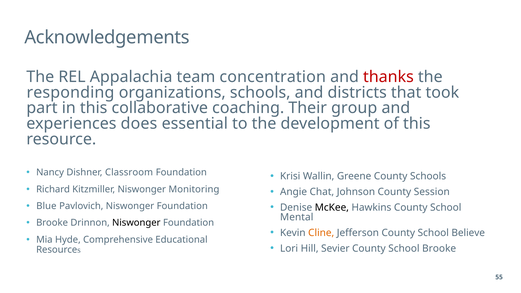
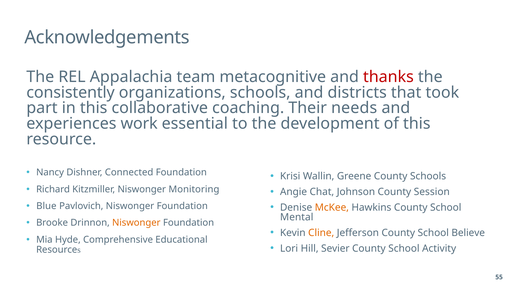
concentration: concentration -> metacognitive (273, 77)
responding: responding -> consistently (71, 92)
group: group -> needs (354, 108)
does: does -> work (139, 124)
Classroom: Classroom -> Connected (129, 173)
McKee colour: black -> orange (332, 208)
Niswonger colour: black -> orange (136, 223)
School Brooke: Brooke -> Activity (439, 249)
